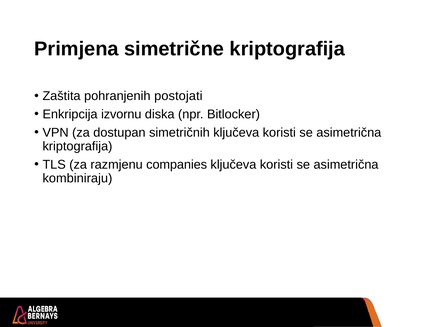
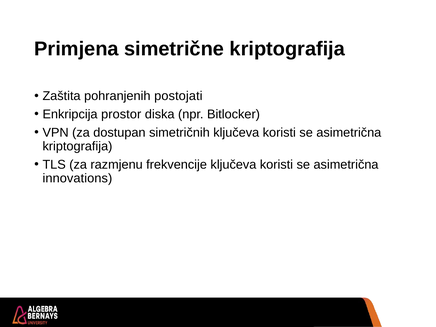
izvornu: izvornu -> prostor (121, 114)
companies: companies -> frekvencije (177, 165)
kombiniraju: kombiniraju -> innovations (77, 178)
